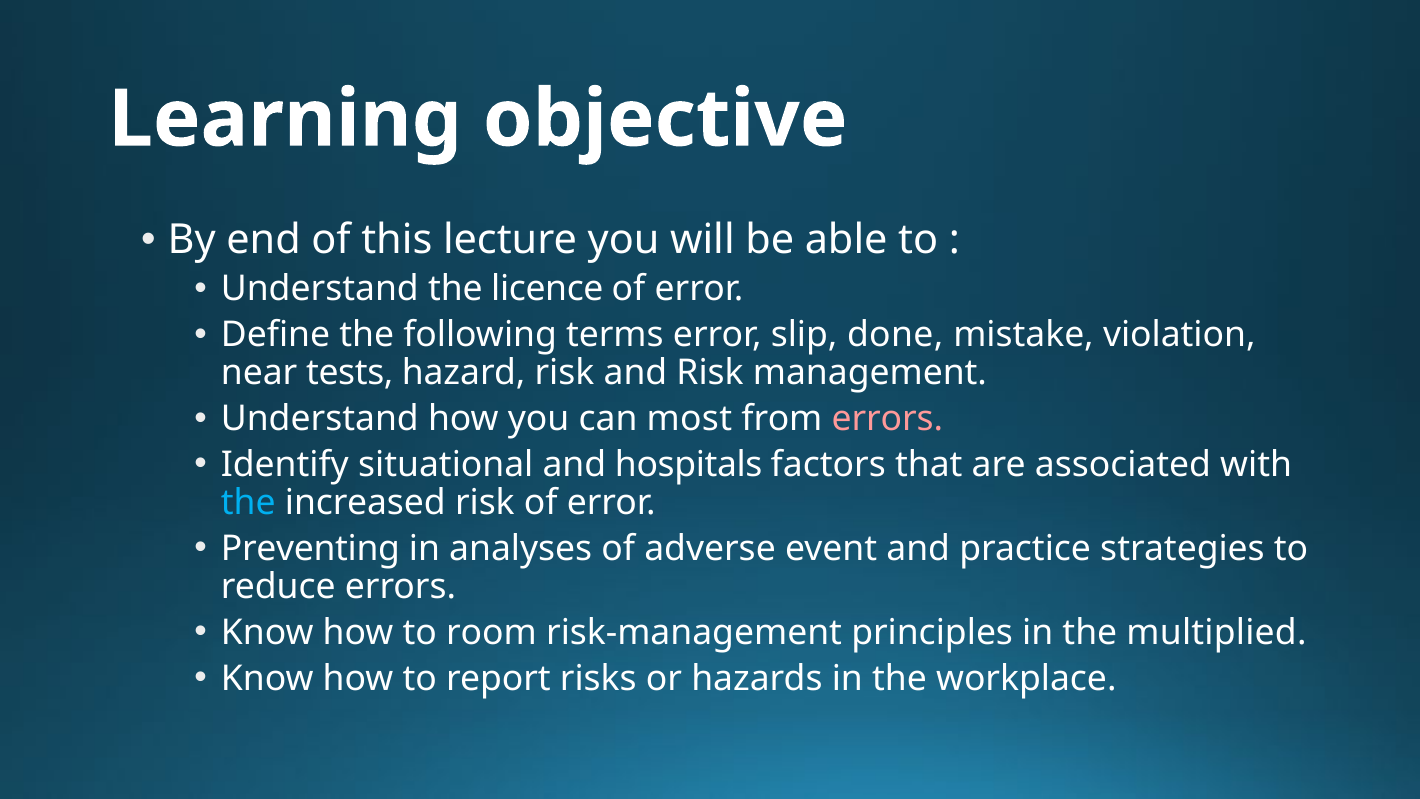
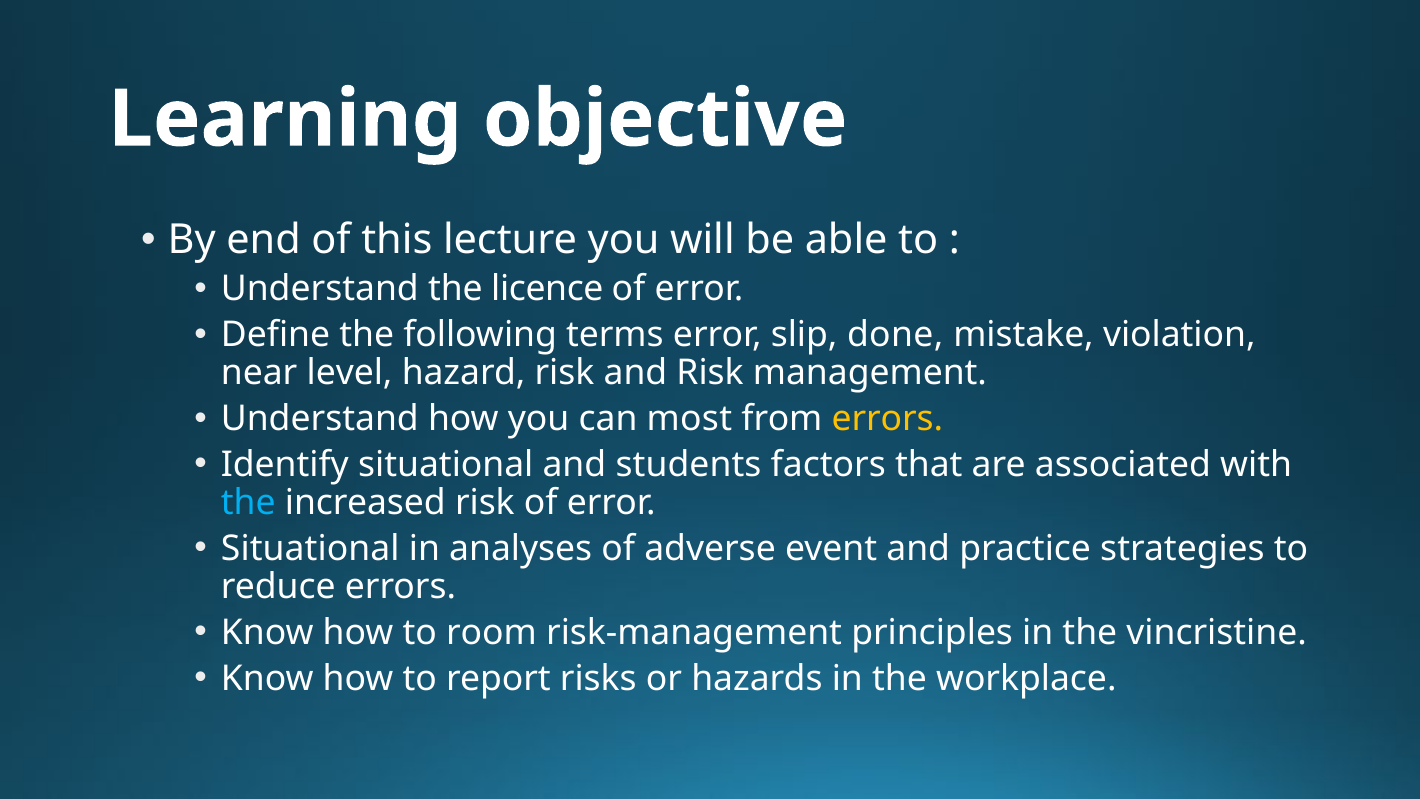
tests: tests -> level (350, 373)
errors colour: pink -> yellow (887, 419)
hospitals: hospitals -> students (689, 464)
Preventing: Preventing -> Situational (310, 548)
multiplied: multiplied -> vincristine (1217, 632)
